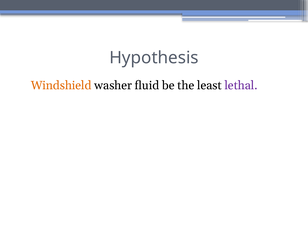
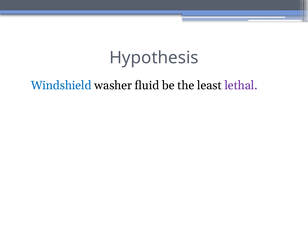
Windshield colour: orange -> blue (61, 85)
